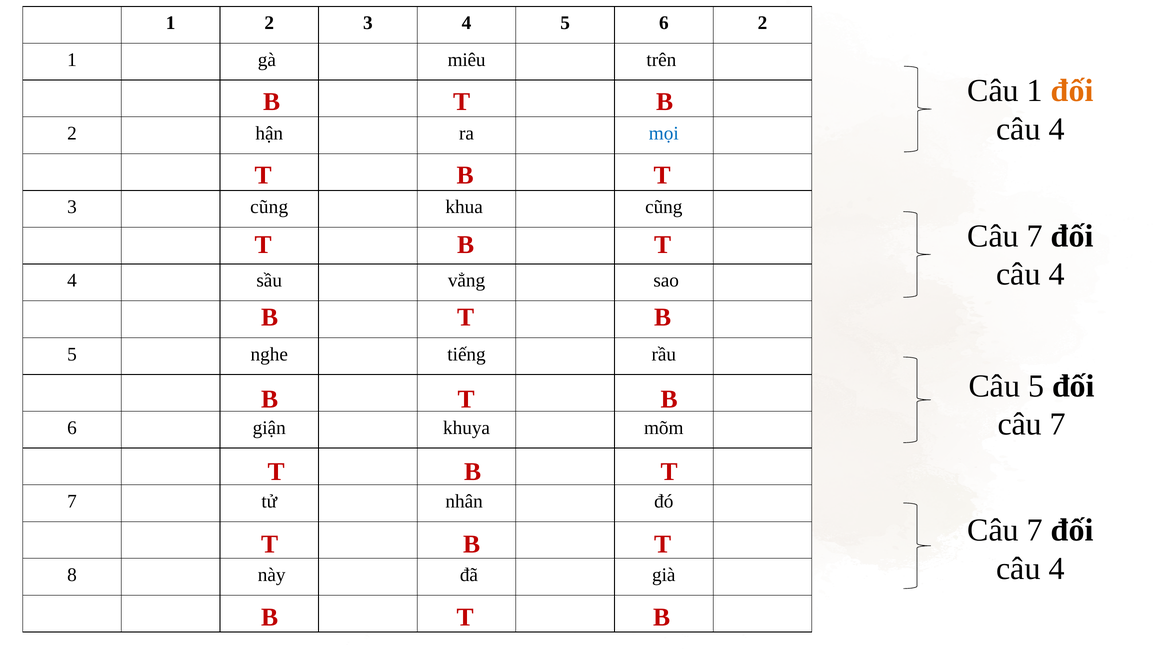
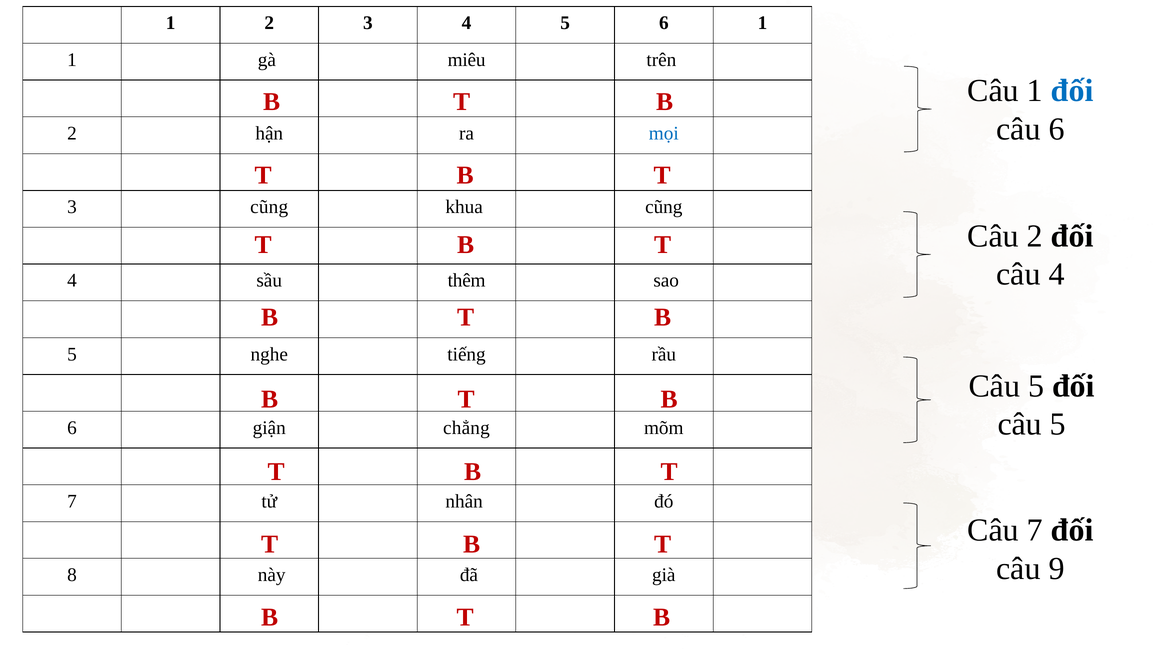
6 2: 2 -> 1 (762, 23)
đối colour: orange -> blue (1072, 91)
4: 4 -> 6 (1057, 129)
7: 7 -> 2 (1035, 236)
vẳng: vẳng -> thêm (467, 280)
7: 7 -> 5 (1058, 424)
khuya: khuya -> chẳng (466, 427)
4: 4 -> 9 (1057, 568)
